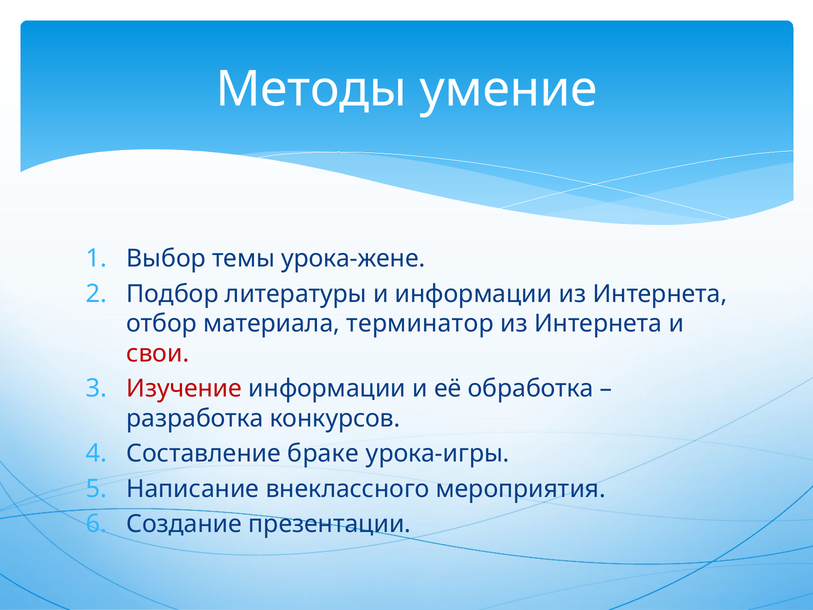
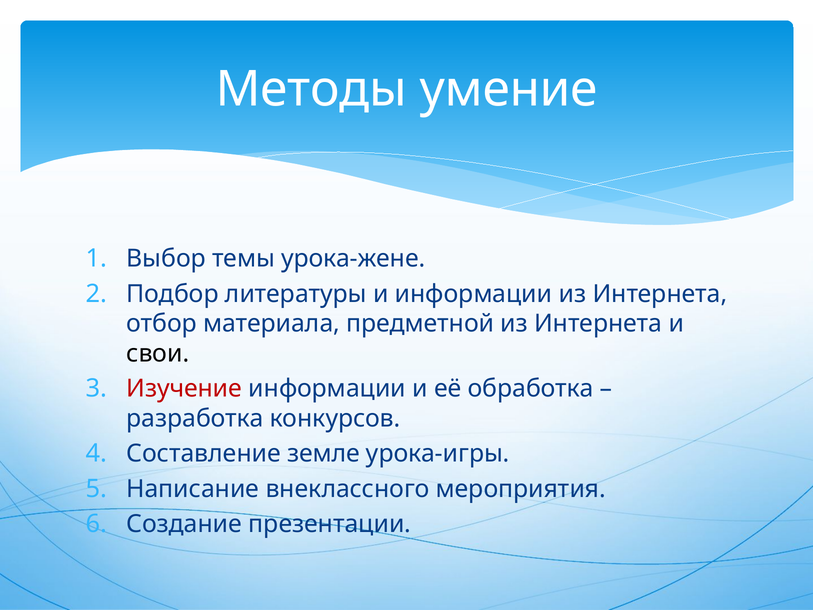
терминатор: терминатор -> предметной (420, 324)
свои colour: red -> black (158, 353)
браке: браке -> земле (323, 454)
